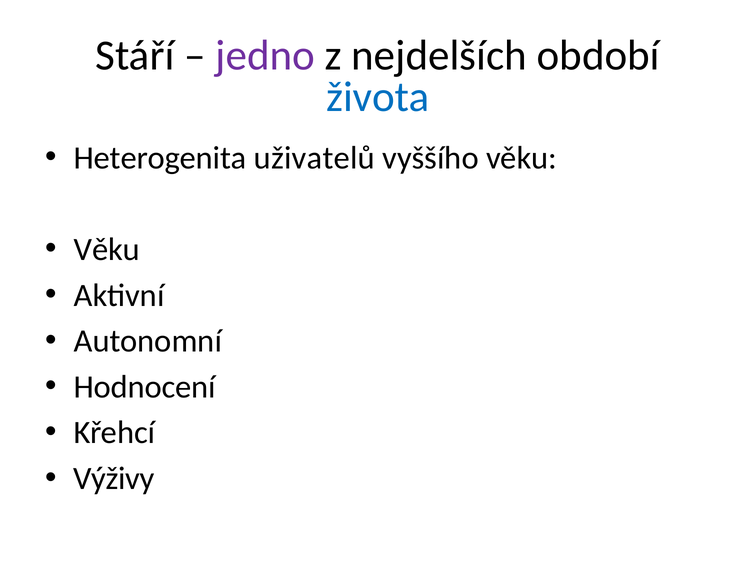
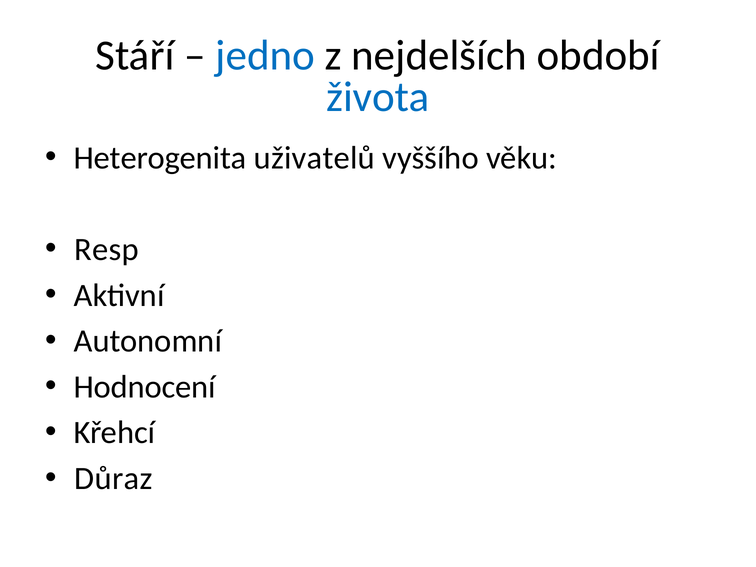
jedno colour: purple -> blue (265, 56)
Věku: Věku -> Resp (107, 250)
Výživy: Výživy -> Důraz (113, 479)
